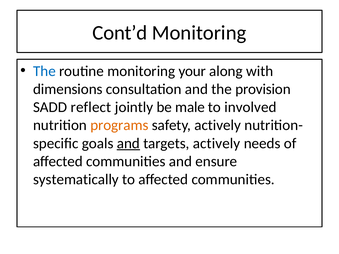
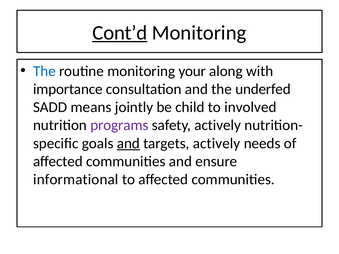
Cont’d underline: none -> present (120, 33)
dimensions: dimensions -> importance (68, 89)
provision: provision -> underfed (263, 89)
reflect: reflect -> means (91, 107)
male: male -> child (190, 107)
programs colour: orange -> purple (119, 125)
systematically: systematically -> informational (76, 180)
